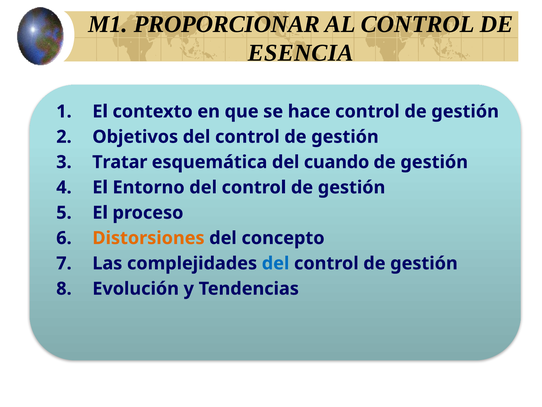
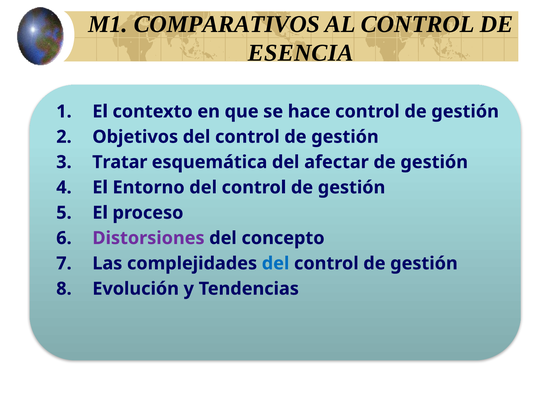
PROPORCIONAR: PROPORCIONAR -> COMPARATIVOS (227, 24)
cuando: cuando -> afectar (336, 162)
Distorsiones colour: orange -> purple (148, 238)
